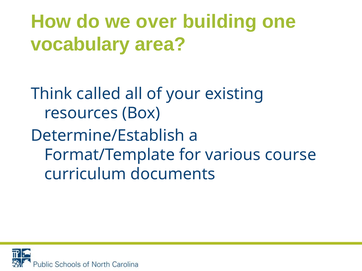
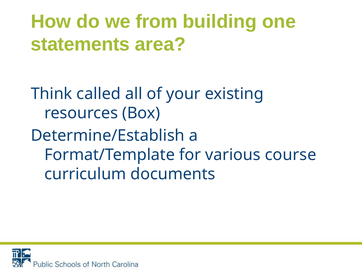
over: over -> from (157, 22)
vocabulary: vocabulary -> statements (80, 44)
